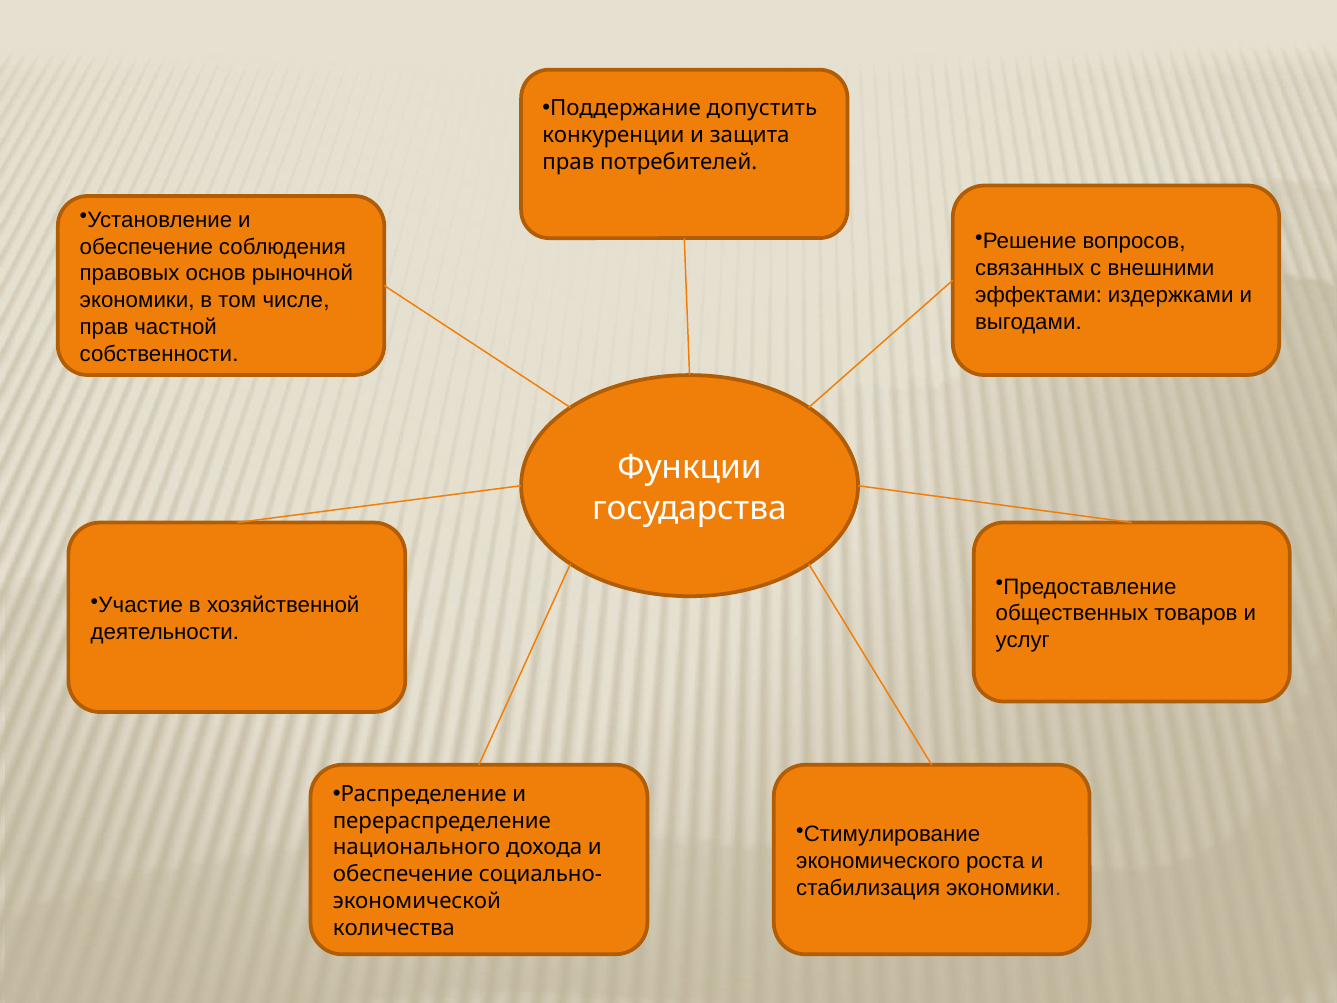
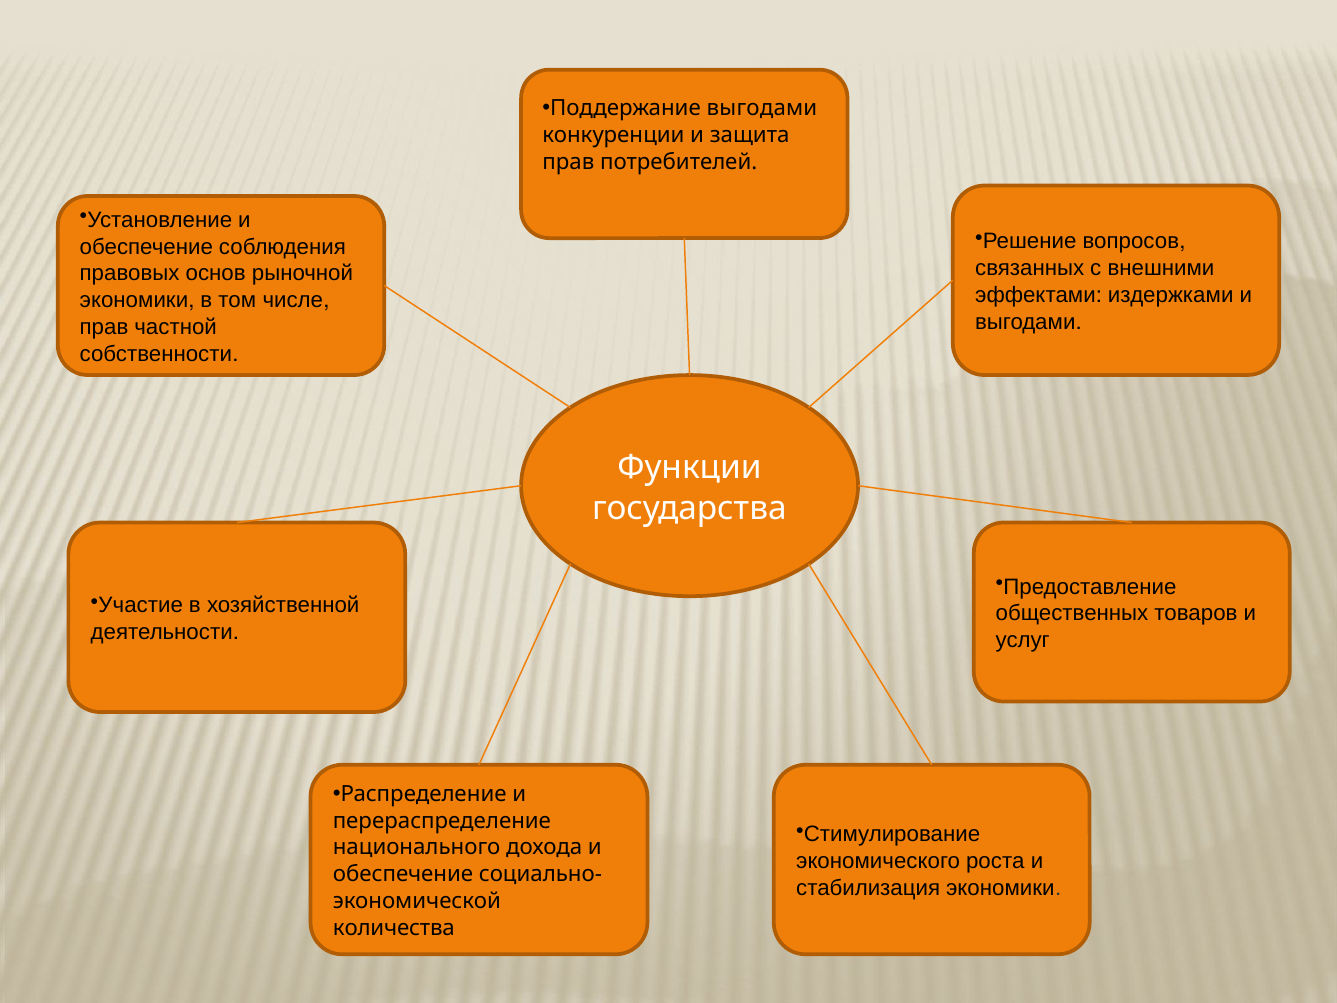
Поддержание допустить: допустить -> выгодами (762, 109)
